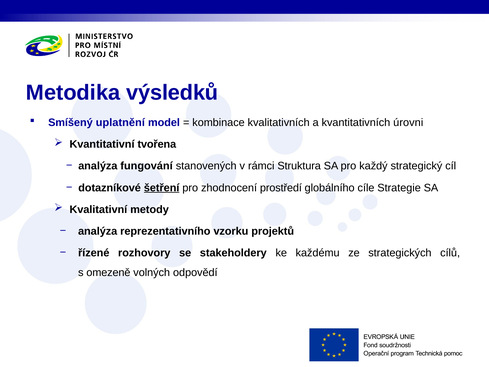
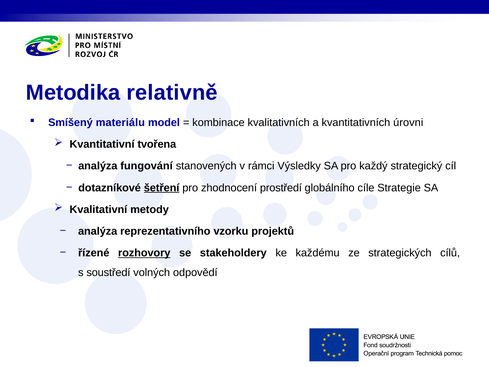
výsledků: výsledků -> relativně (172, 93)
uplatnění: uplatnění -> materiálu (120, 122)
Struktura: Struktura -> Výsledky (299, 166)
rozhovory underline: none -> present (144, 253)
omezeně: omezeně -> soustředí (108, 272)
